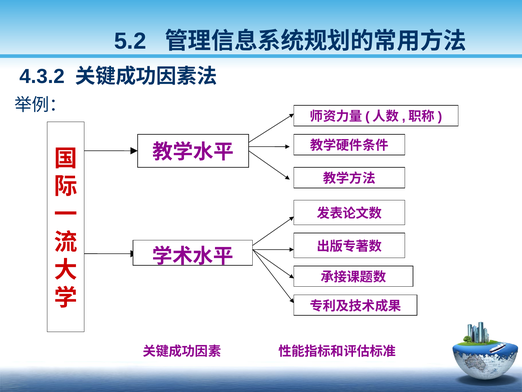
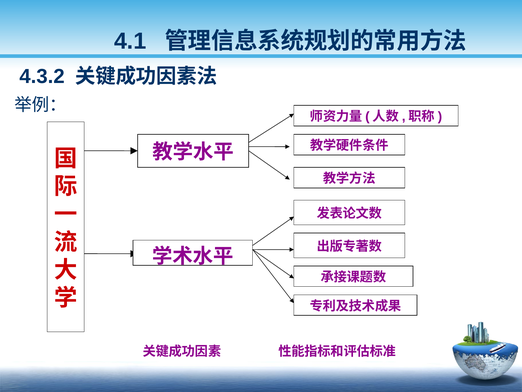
5.2: 5.2 -> 4.1 (130, 41)
